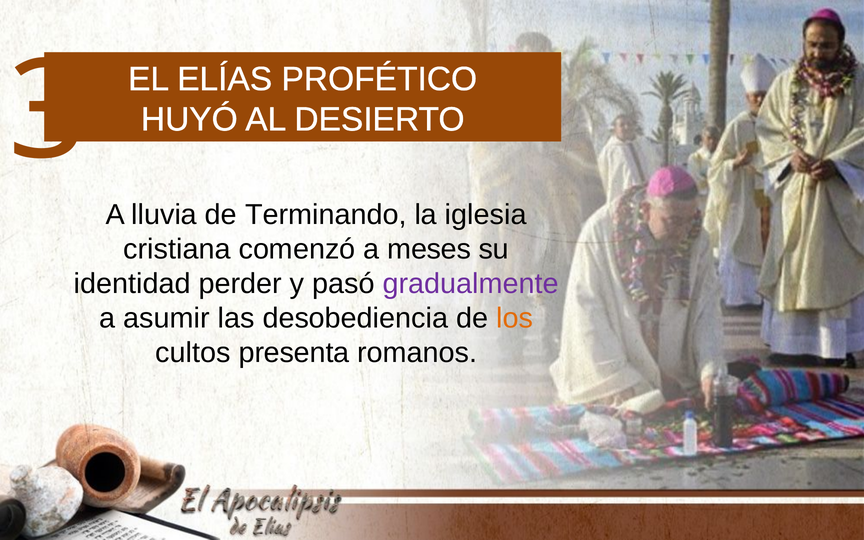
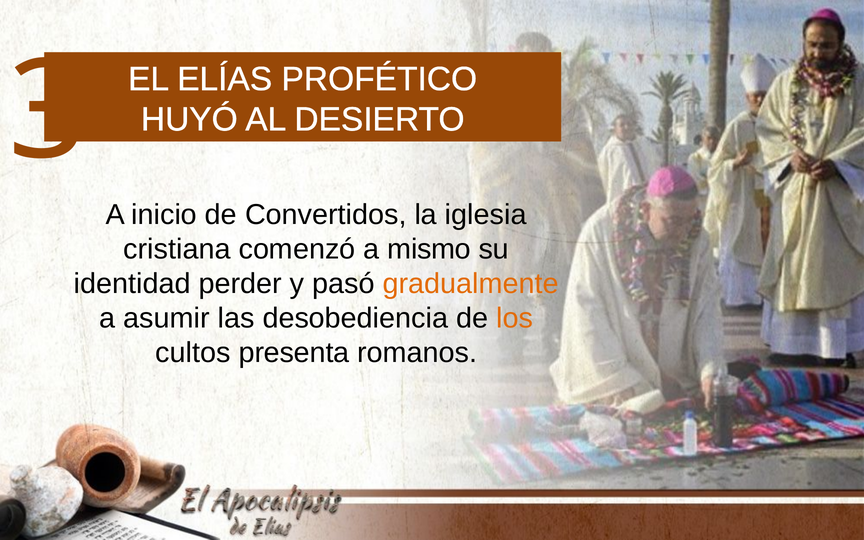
lluvia: lluvia -> inicio (164, 215)
Terminando: Terminando -> Convertidos (326, 215)
meses: meses -> mismo (429, 249)
gradualmente colour: purple -> orange (471, 284)
